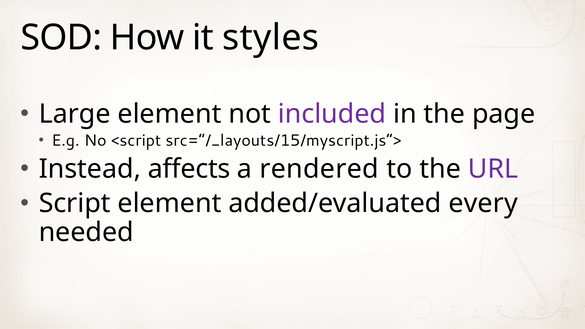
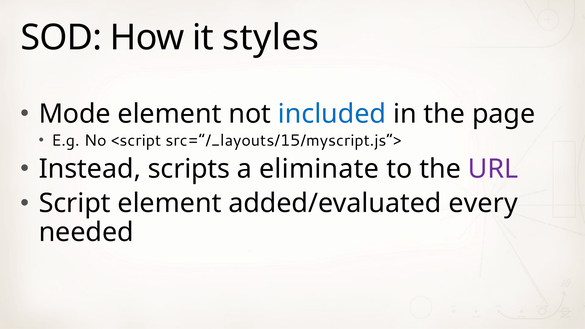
Large: Large -> Mode (75, 114)
included colour: purple -> blue (332, 114)
affects: affects -> scripts (189, 169)
rendered: rendered -> eliminate (319, 169)
